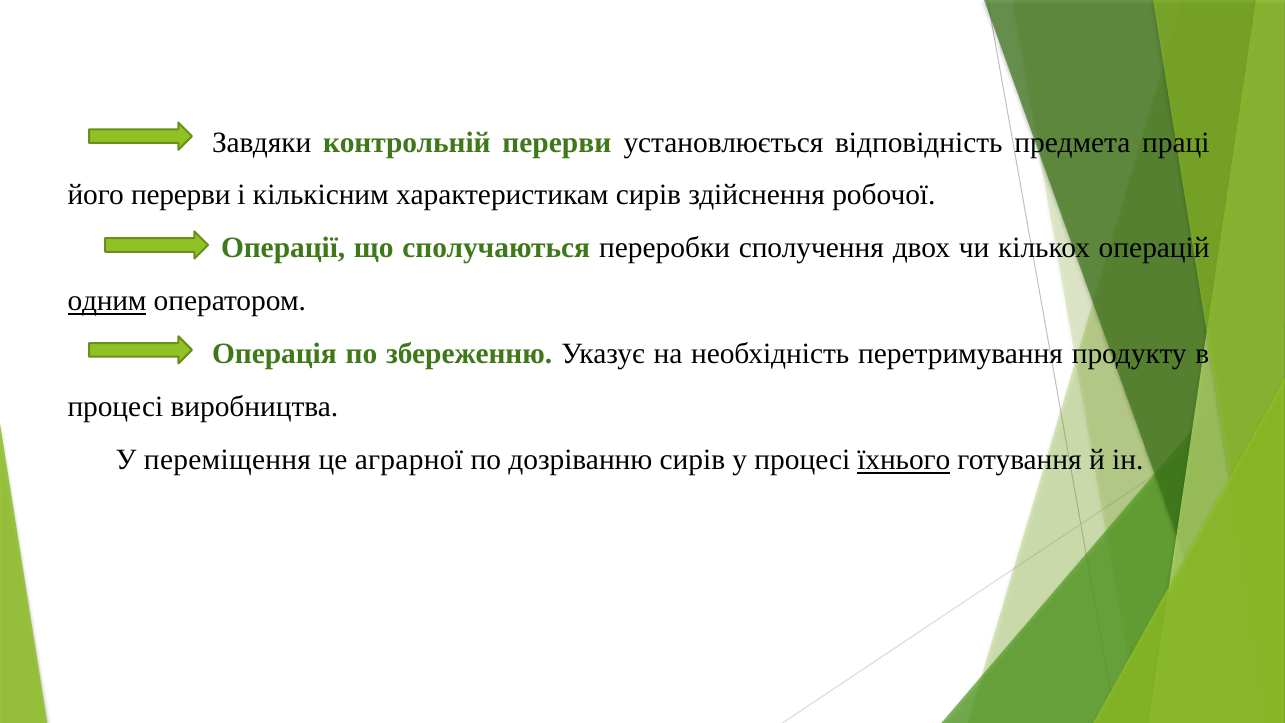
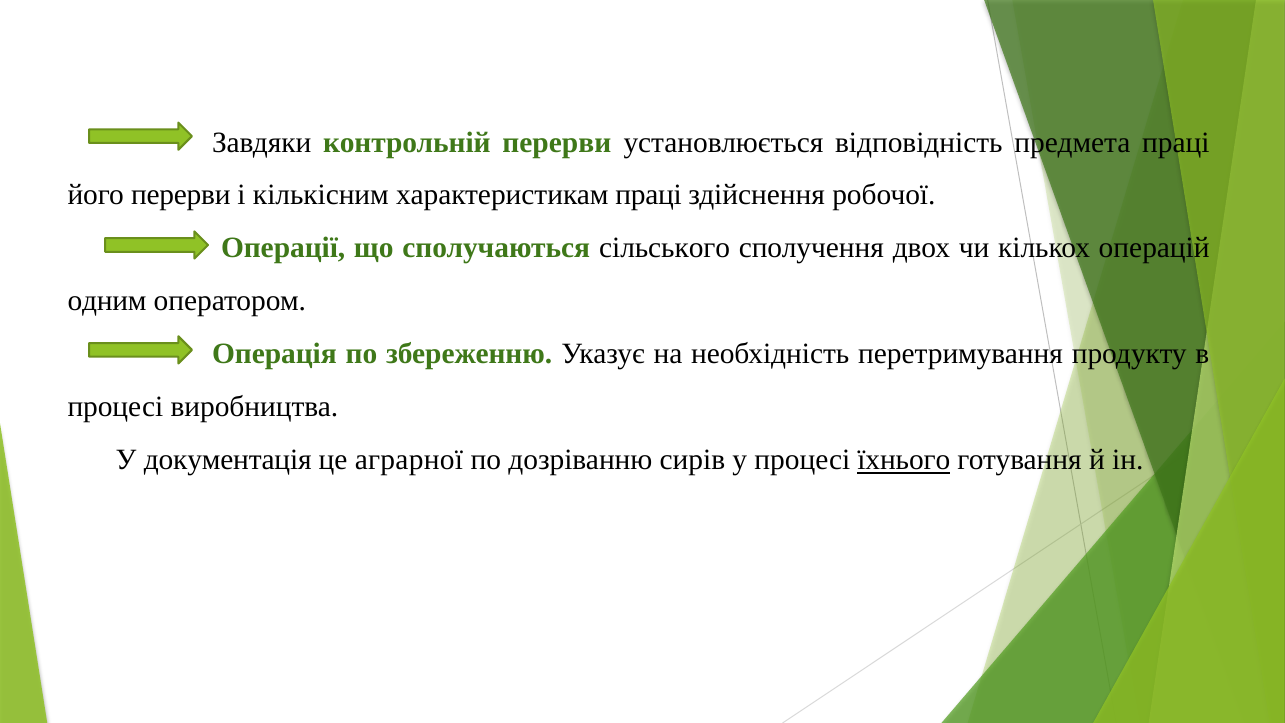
характеристикам сирів: сирів -> праці (649, 195)
переробки: переробки -> сільського (665, 248)
одним underline: present -> none (107, 301)
переміщення: переміщення -> документація (228, 460)
